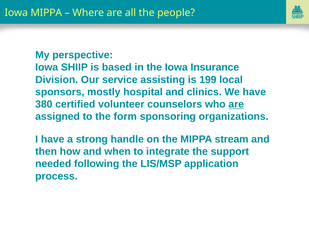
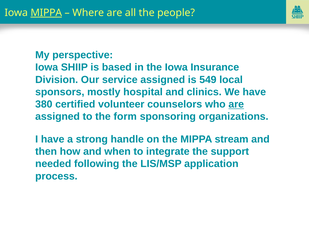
MIPPA underline: none -> present (46, 13)
service assisting: assisting -> assigned (163, 80)
199: 199 -> 549 (208, 80)
